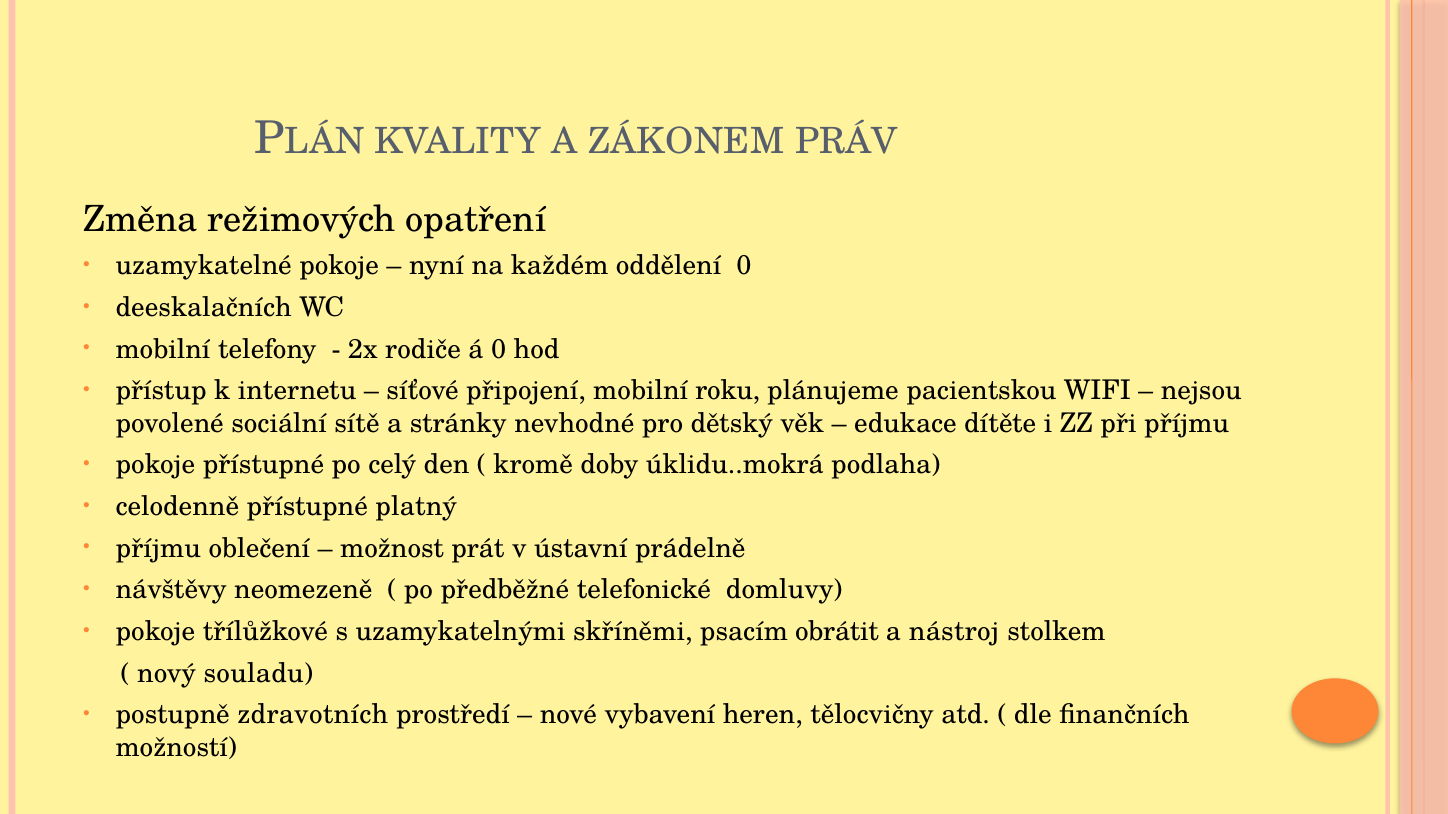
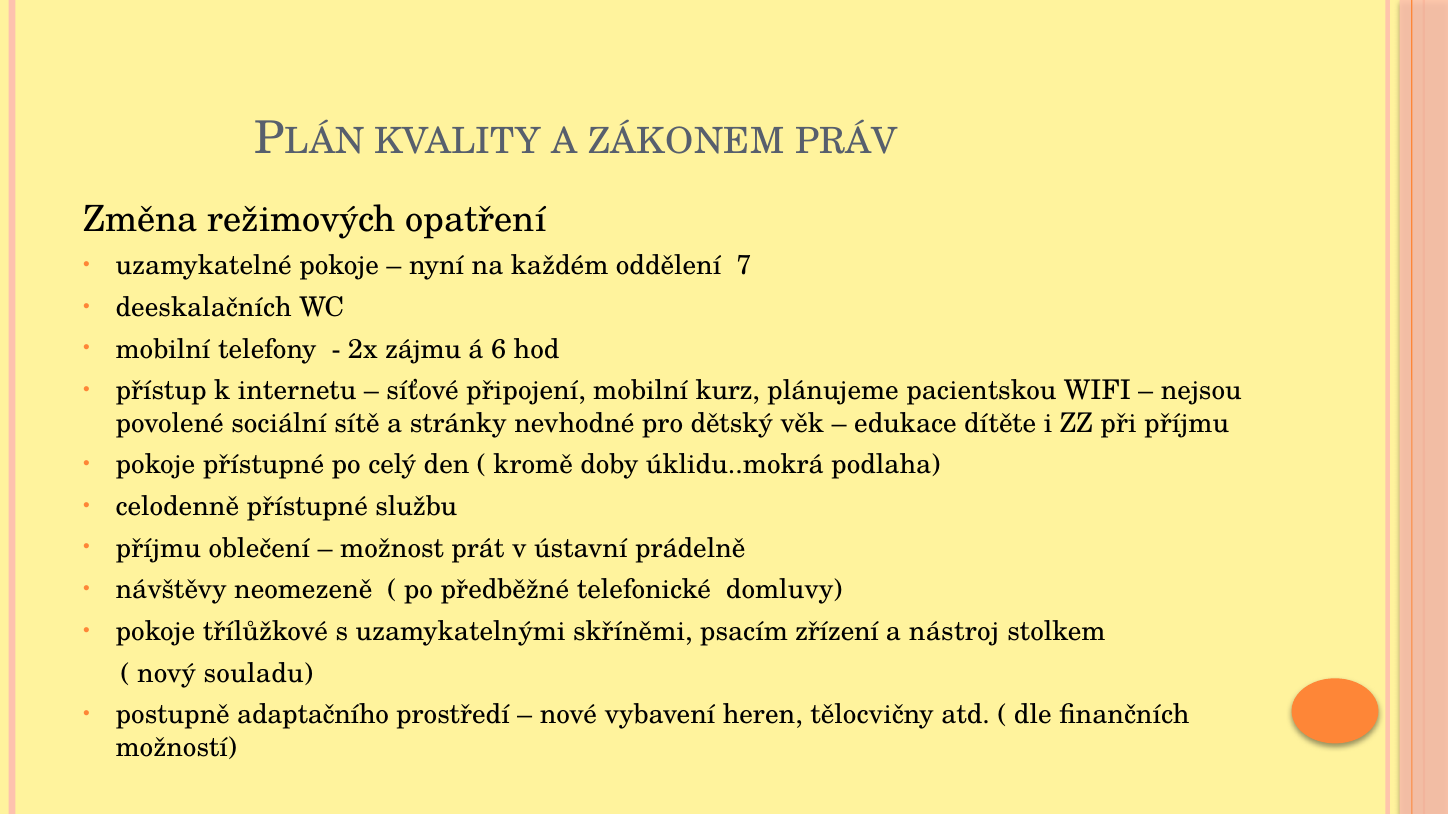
oddělení 0: 0 -> 7 (744, 266)
rodiče: rodiče -> zájmu (423, 349)
á 0: 0 -> 6 (499, 349)
roku: roku -> kurz (728, 391)
platný: platný -> službu (416, 507)
obrátit: obrátit -> zřízení (837, 632)
zdravotních: zdravotních -> adaptačního (313, 715)
